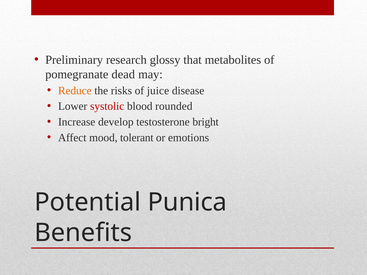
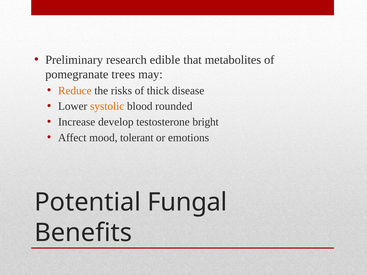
glossy: glossy -> edible (165, 60)
dead: dead -> trees (123, 74)
juice: juice -> thick (158, 91)
systolic colour: red -> orange (107, 106)
Punica: Punica -> Fungal (187, 202)
